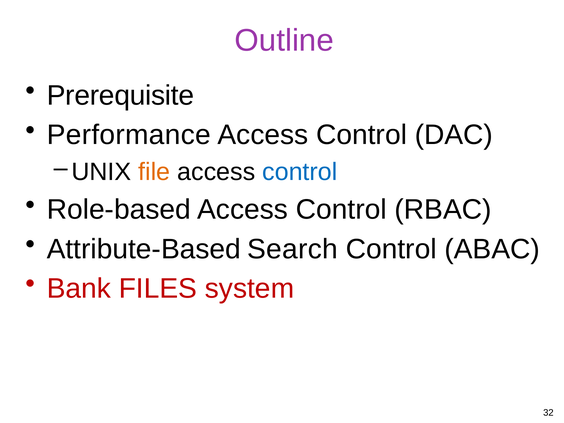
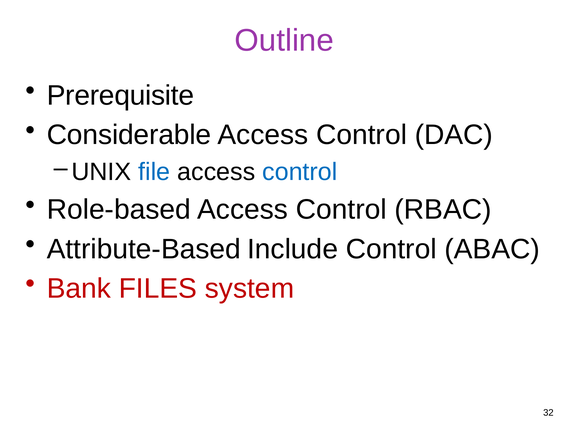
Performance: Performance -> Considerable (129, 135)
file colour: orange -> blue (154, 172)
Search: Search -> Include (293, 249)
